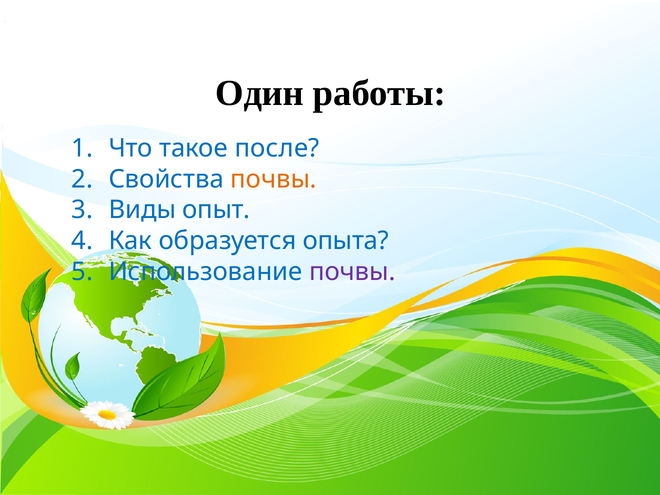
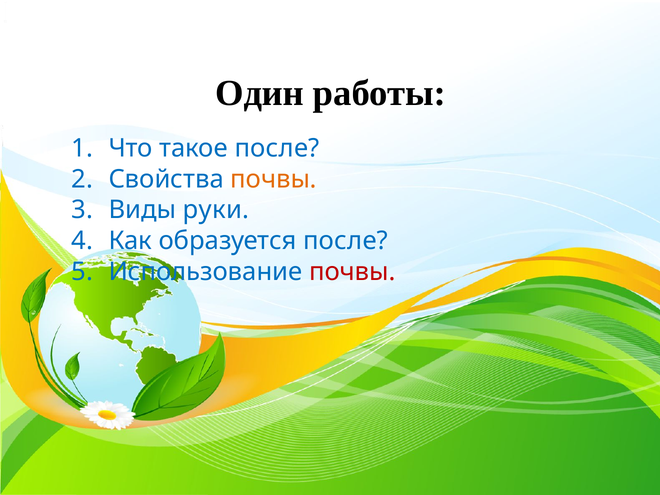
опыт: опыт -> руки (216, 210)
образуется опыта: опыта -> после (346, 241)
почвы colour: purple -> red (352, 272)
